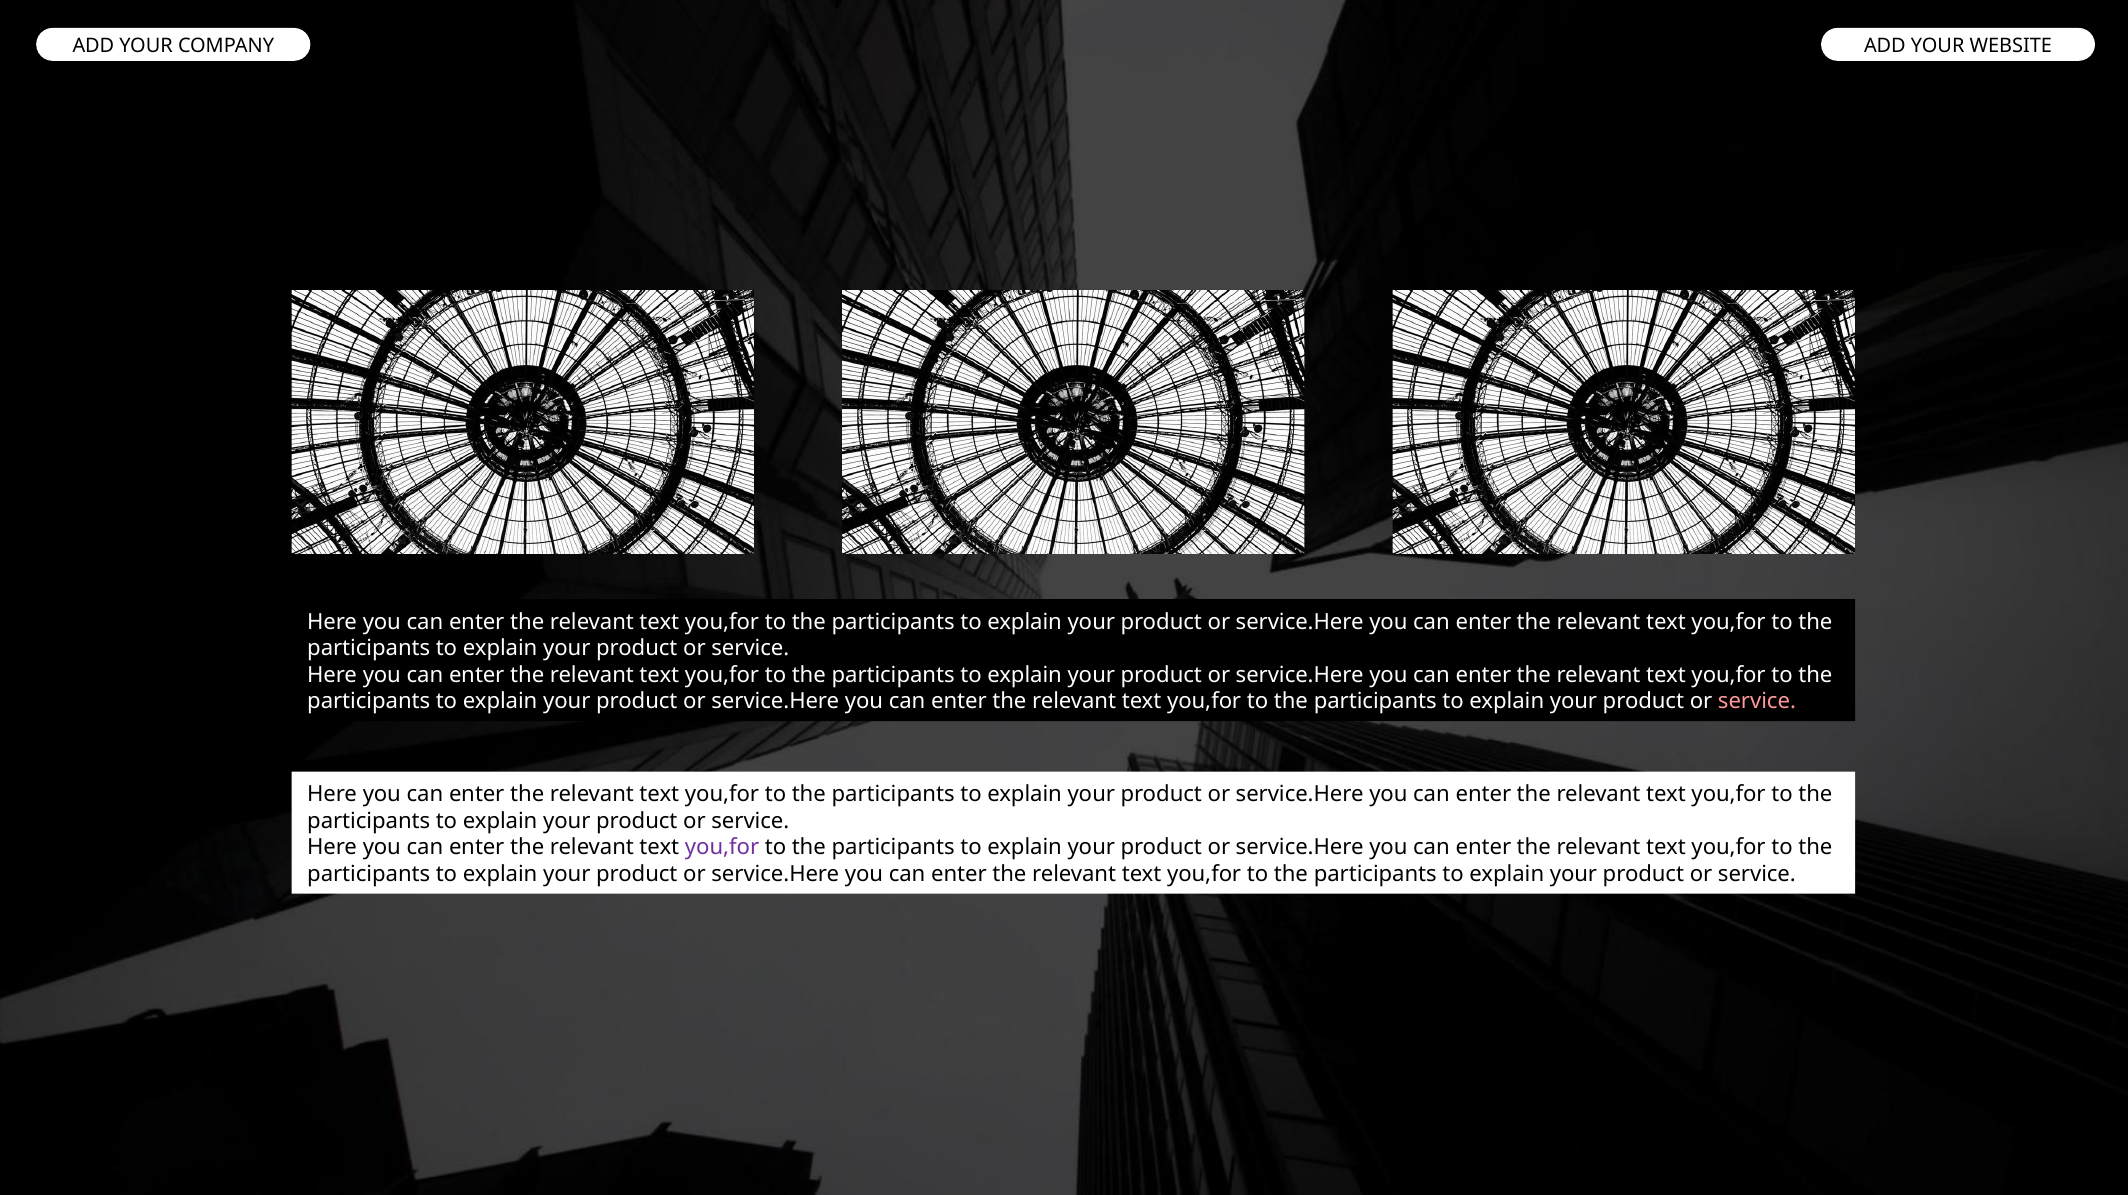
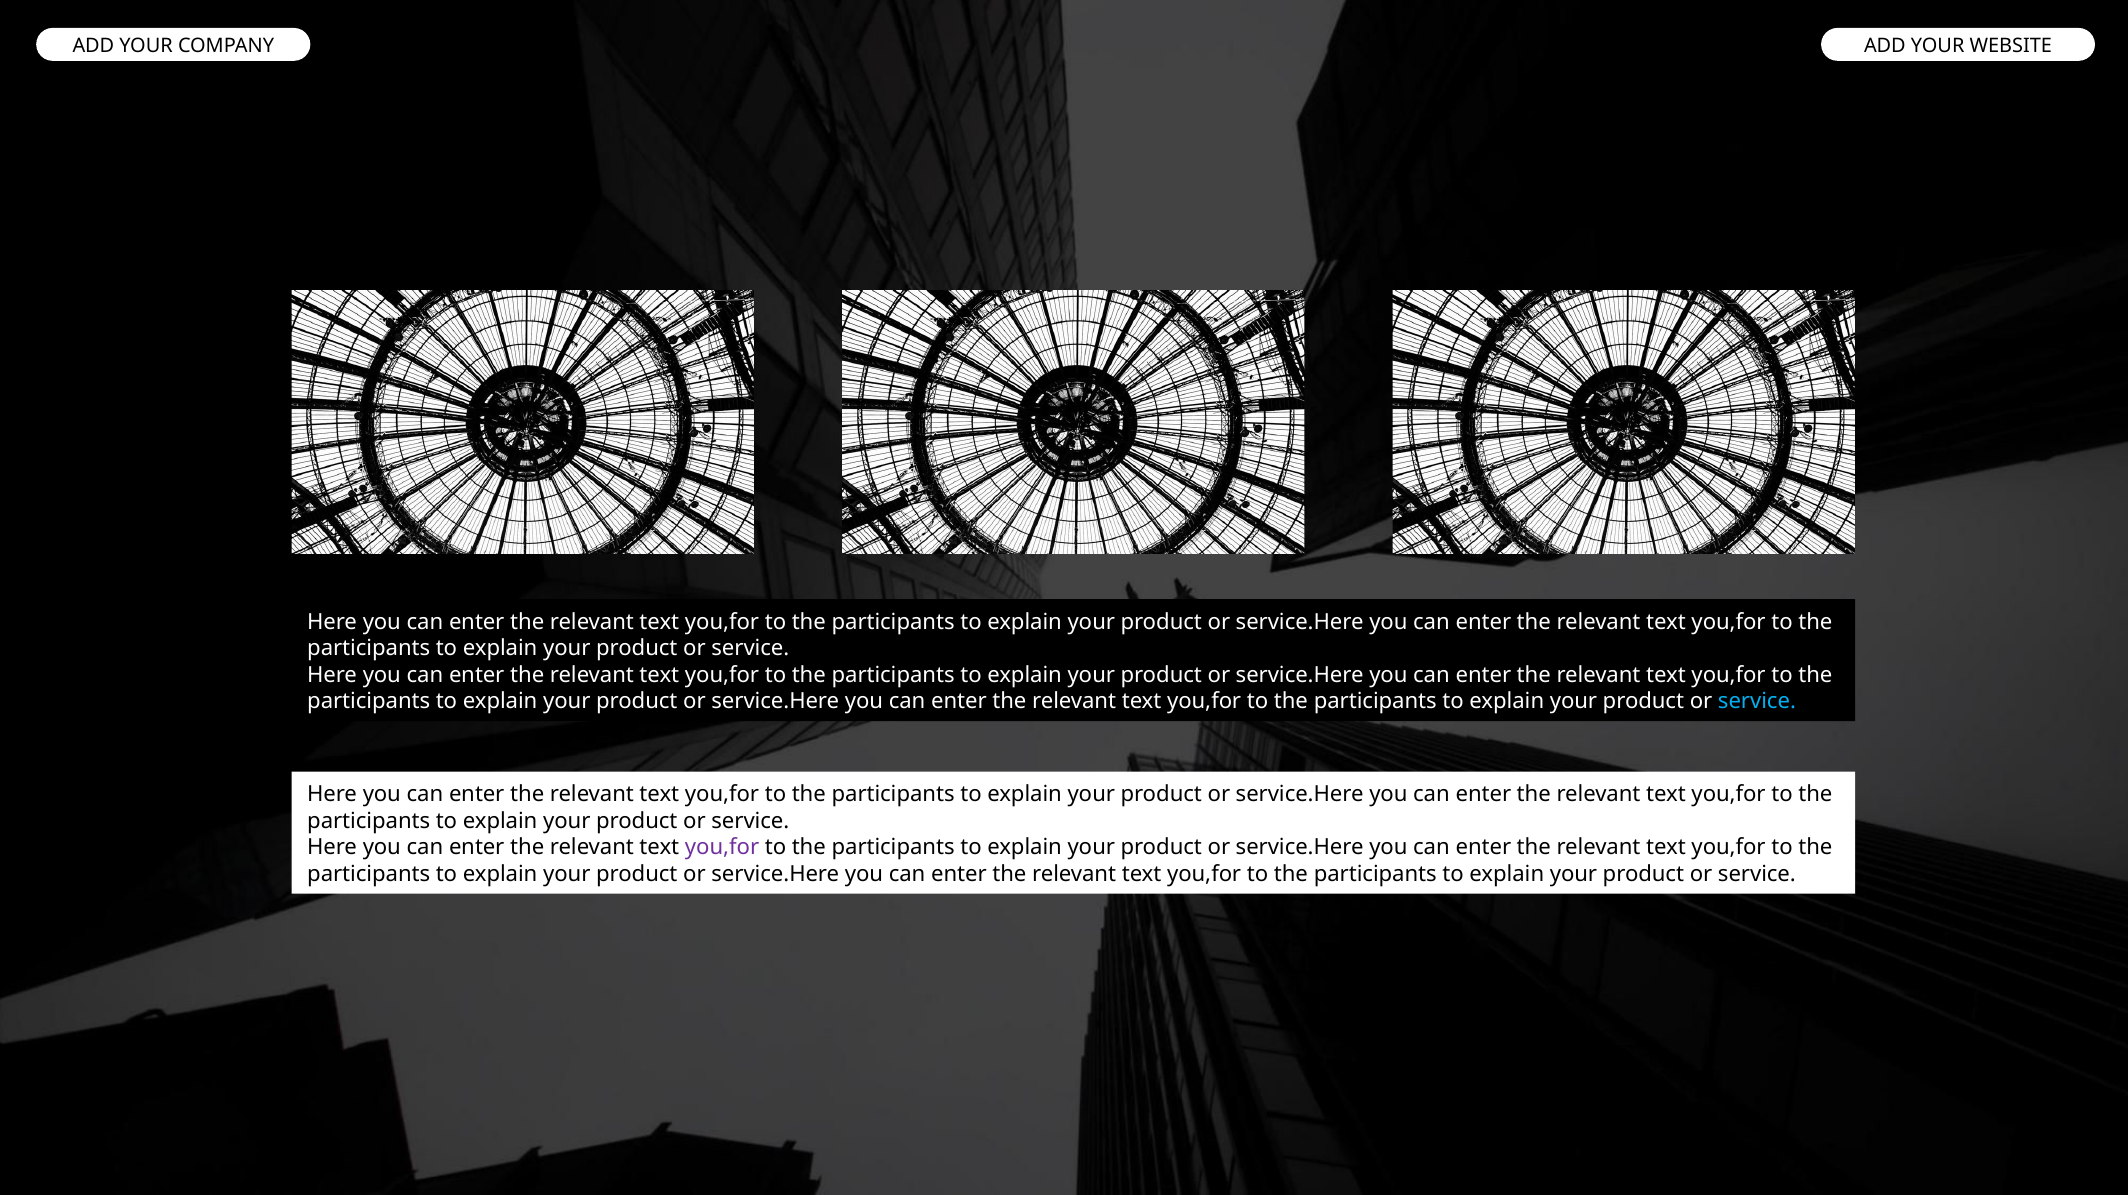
service colour: pink -> light blue (1757, 702)
